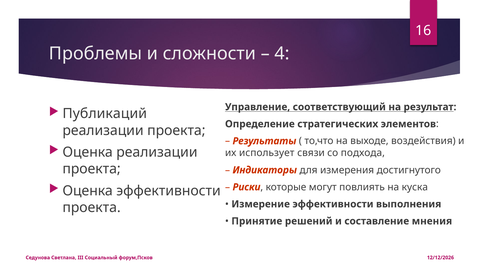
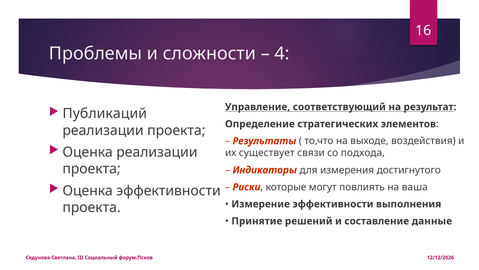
использует: использует -> существует (267, 153)
куска: куска -> ваша (415, 187)
мнения: мнения -> данные (432, 221)
